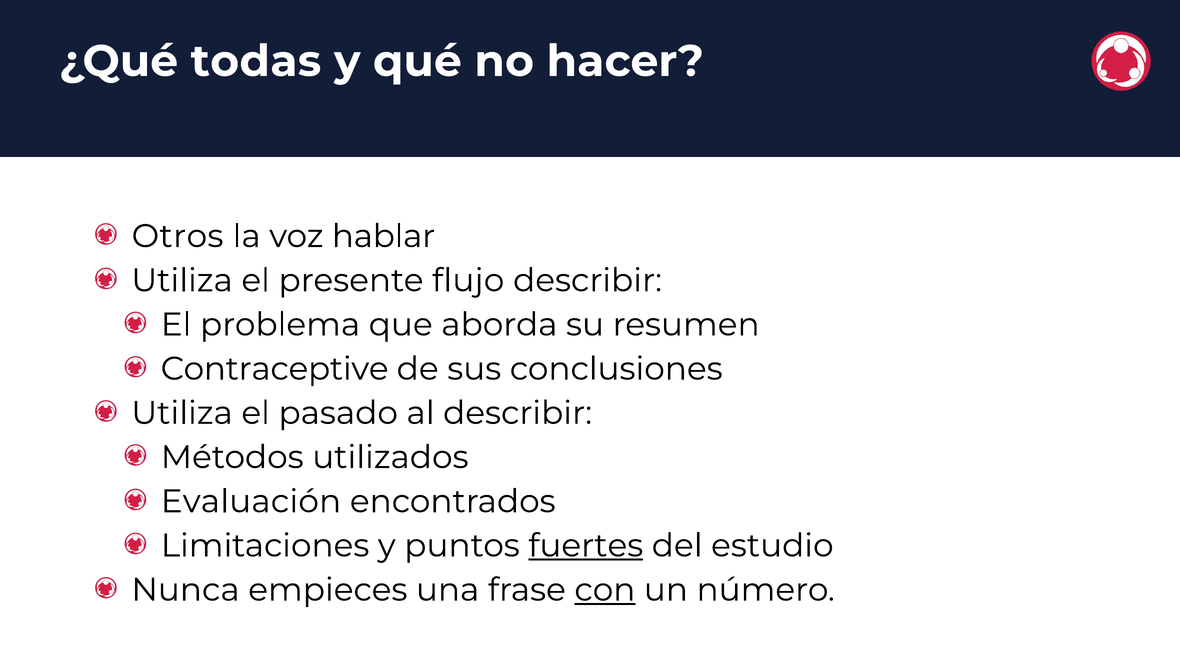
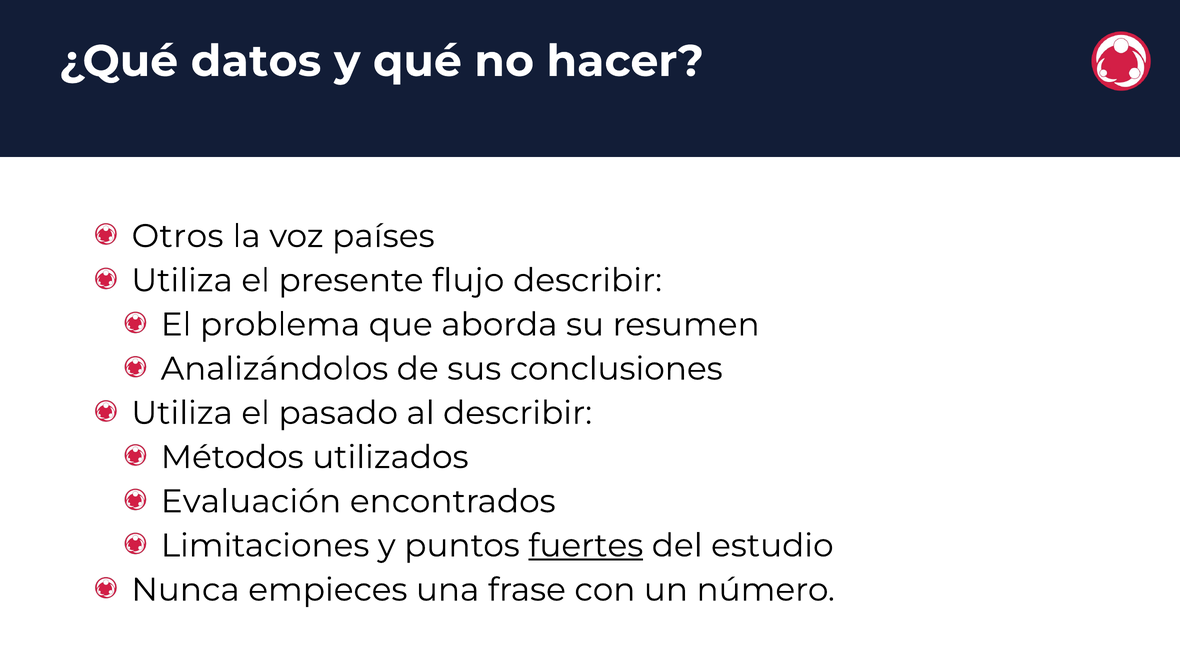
todas: todas -> datos (256, 61)
hablar: hablar -> países (383, 237)
Contraceptive: Contraceptive -> Analizándolos (275, 369)
con underline: present -> none (605, 591)
